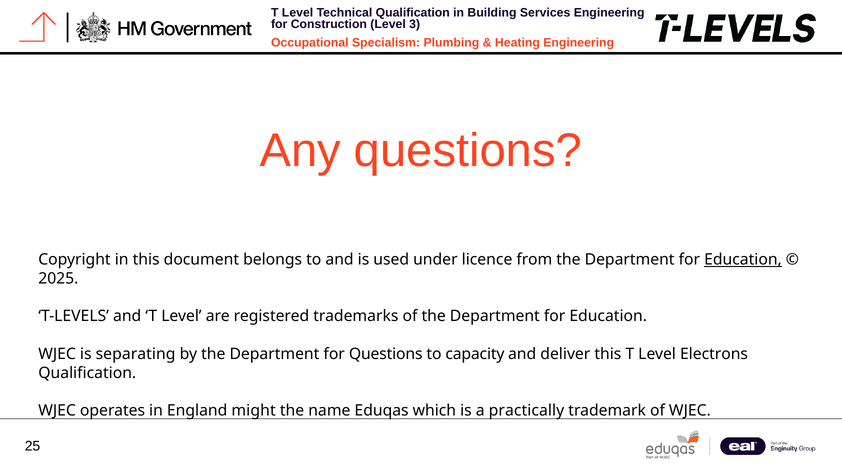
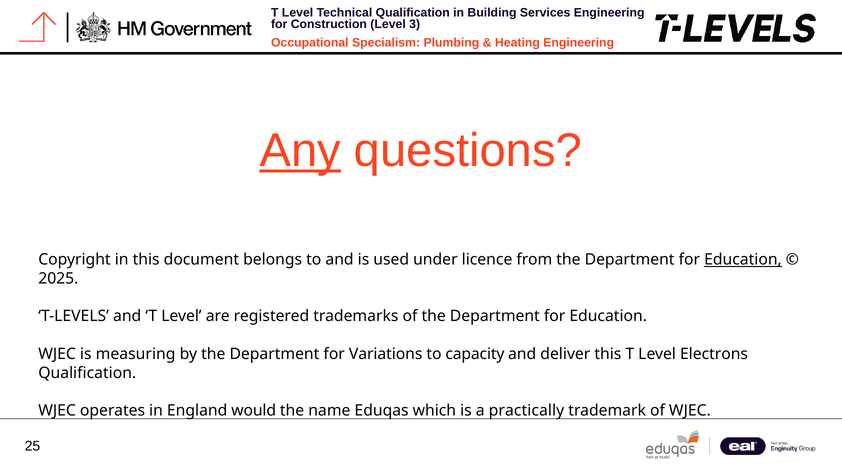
Any underline: none -> present (300, 150)
separating: separating -> measuring (136, 354)
for Questions: Questions -> Variations (386, 354)
might: might -> would (254, 410)
